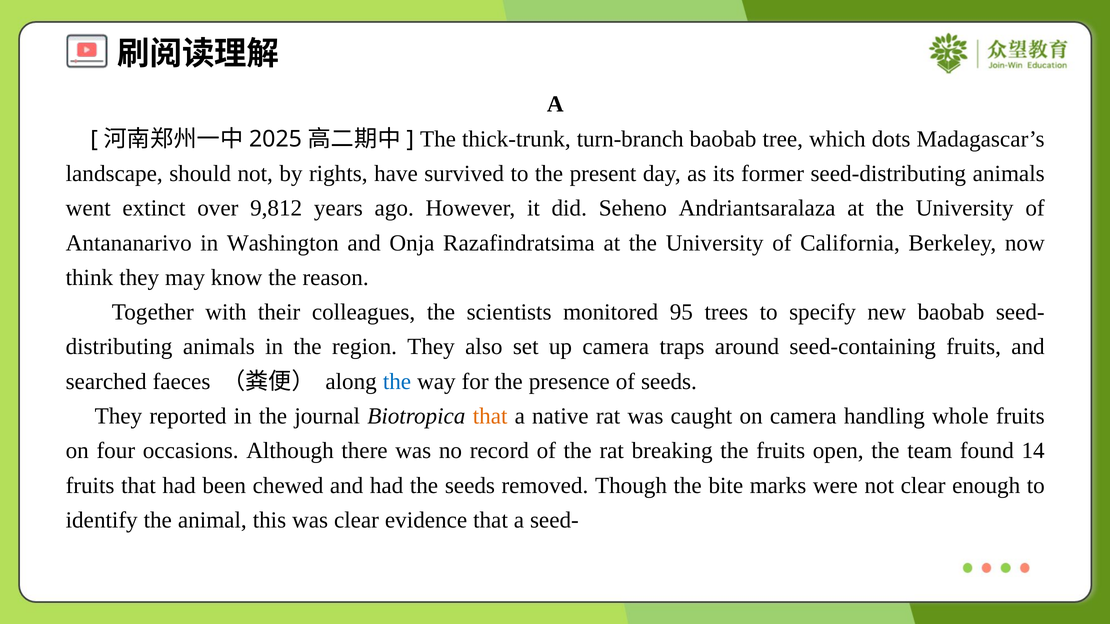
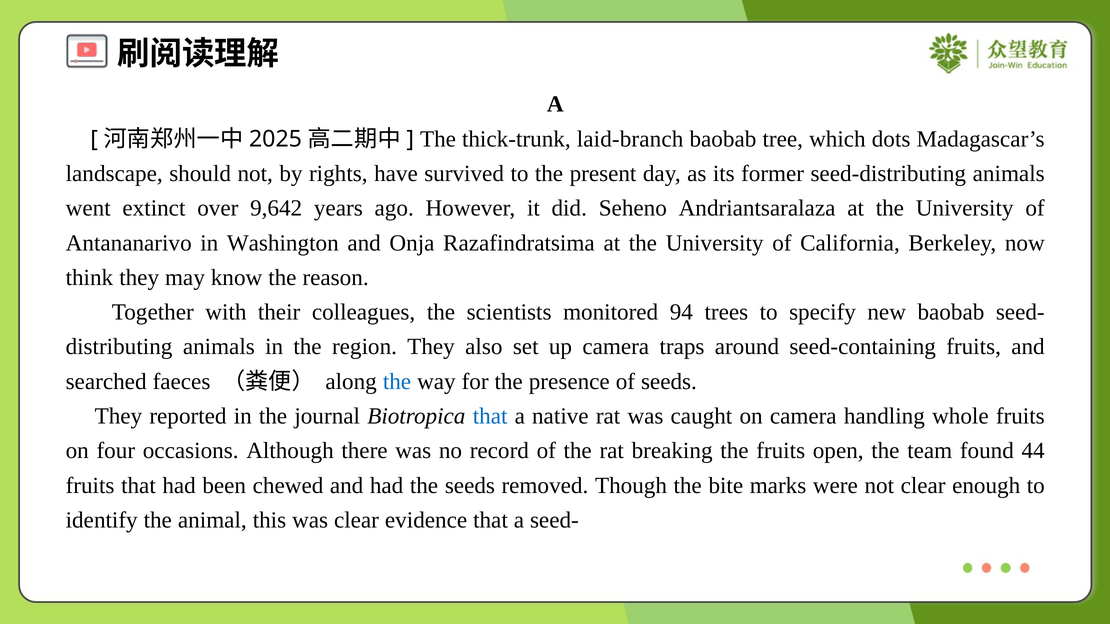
turn-branch: turn-branch -> laid-branch (630, 139)
9,812: 9,812 -> 9,642 (276, 208)
95: 95 -> 94 (681, 312)
that colour: orange -> blue (490, 416)
14: 14 -> 44 (1033, 451)
